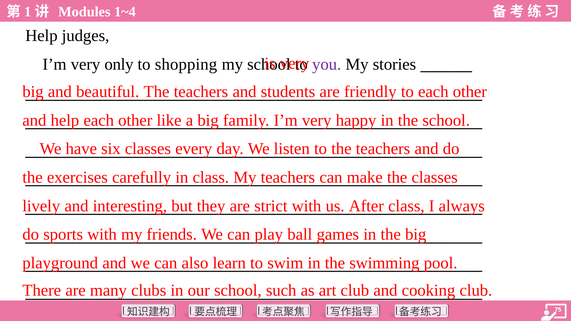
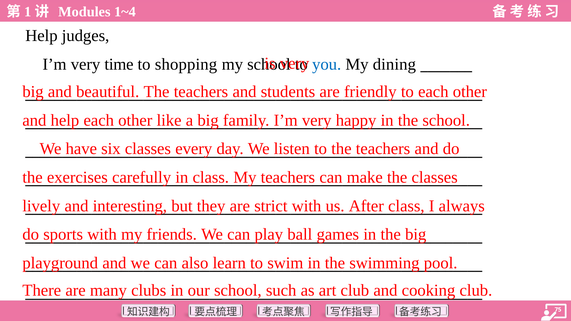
only: only -> time (119, 64)
you colour: purple -> blue (327, 64)
stories: stories -> dining (394, 64)
